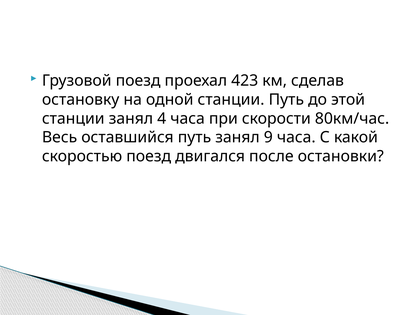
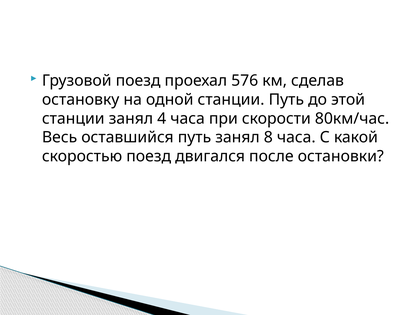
423: 423 -> 576 (245, 81)
9: 9 -> 8 (268, 137)
